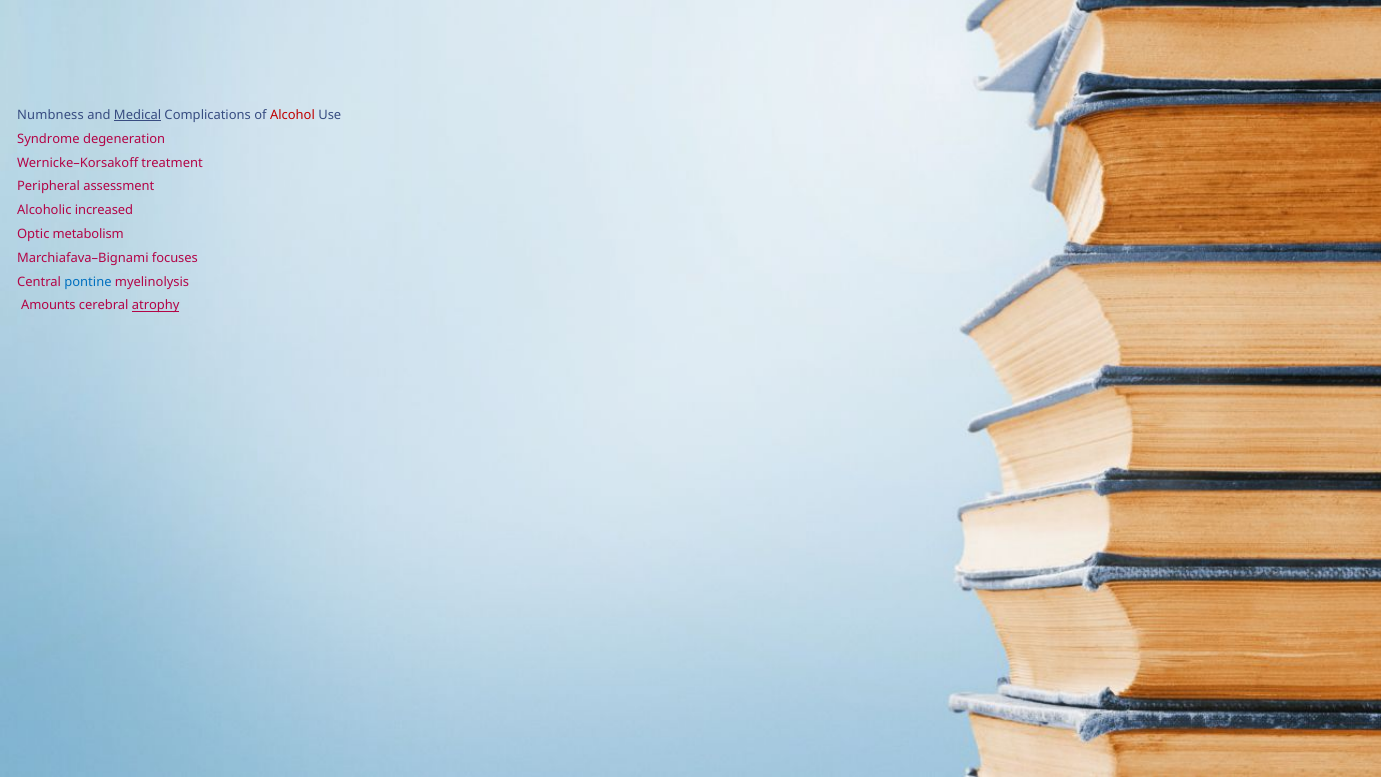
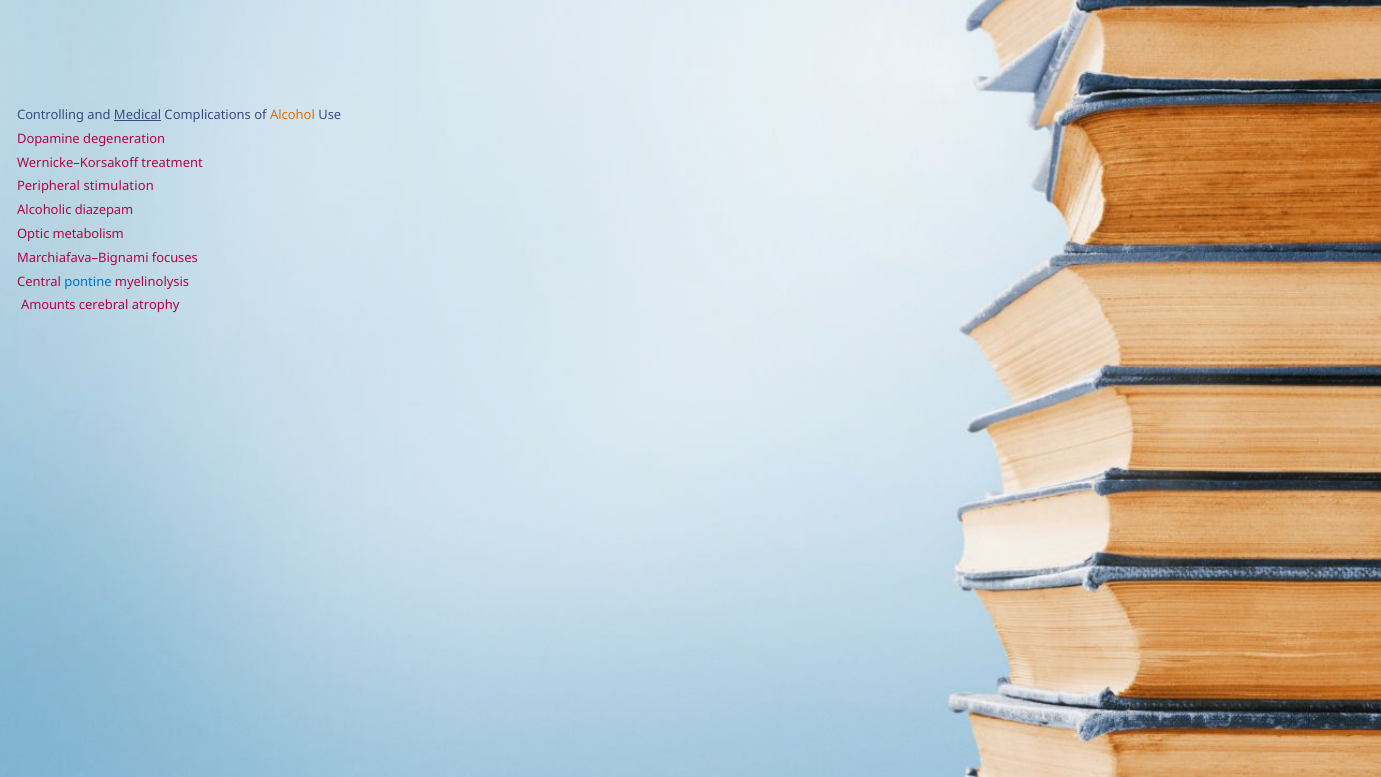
Numbness: Numbness -> Controlling (51, 115)
Alcohol colour: red -> orange (292, 115)
Syndrome: Syndrome -> Dopamine (48, 139)
assessment: assessment -> stimulation (119, 187)
increased: increased -> diazepam (104, 210)
atrophy underline: present -> none (156, 306)
